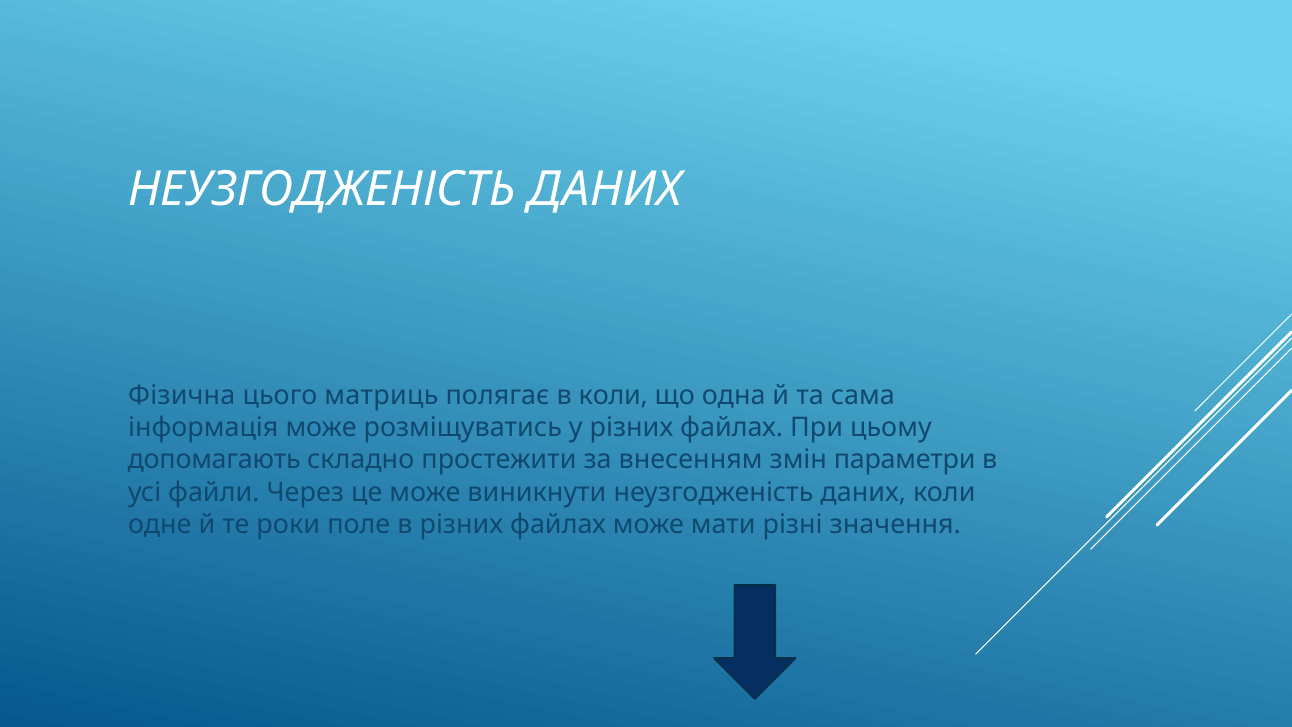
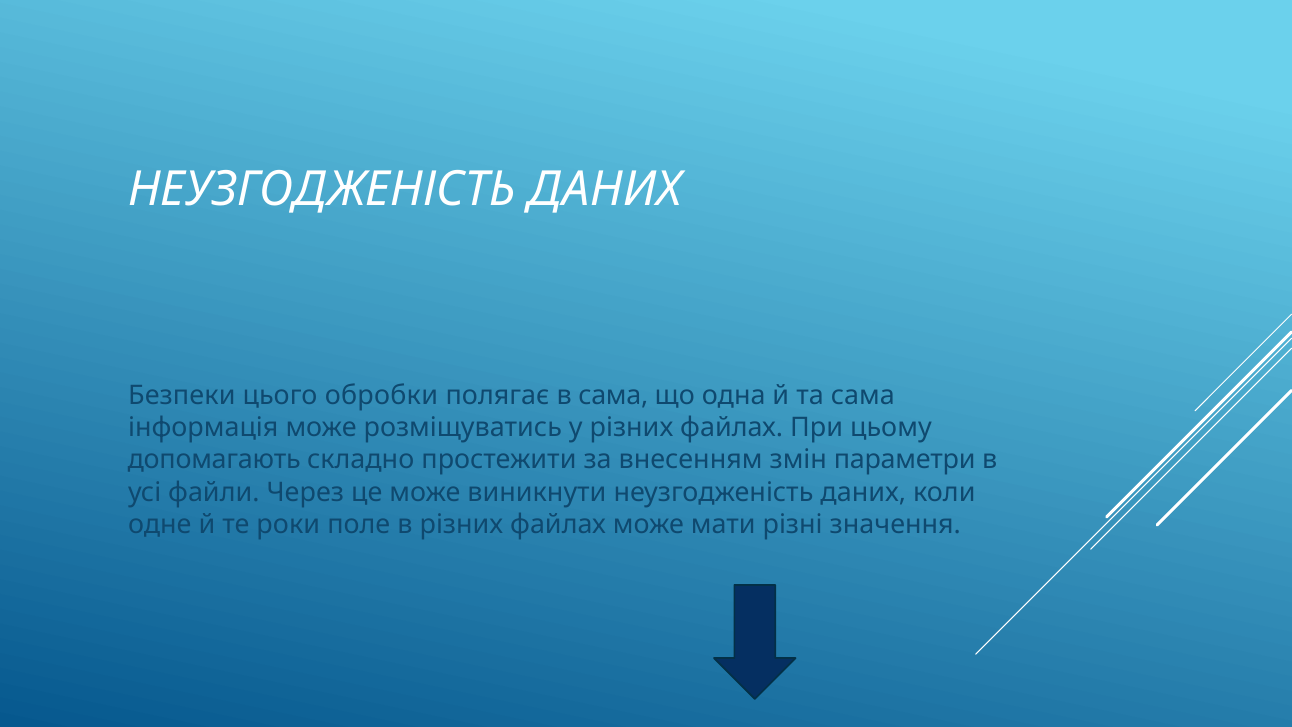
Фізична: Фізична -> Безпеки (182, 395)
матриць: матриць -> обробки (381, 395)
в коли: коли -> сама (613, 395)
